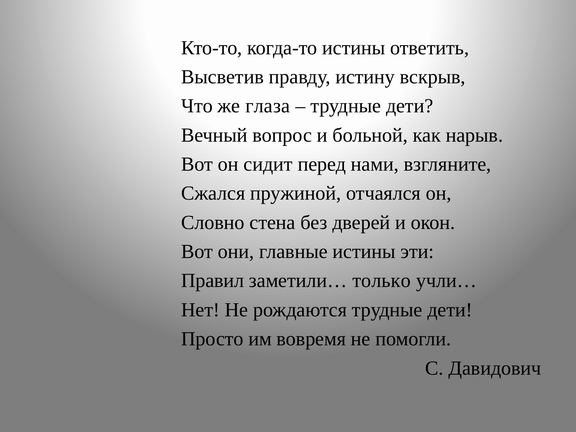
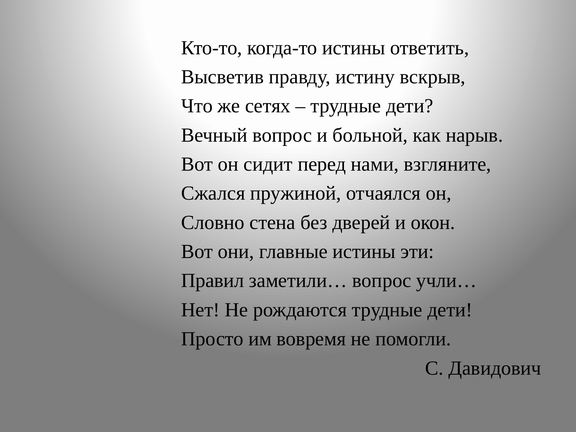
глаза: глаза -> сетях (268, 106)
заметили… только: только -> вопрос (382, 281)
